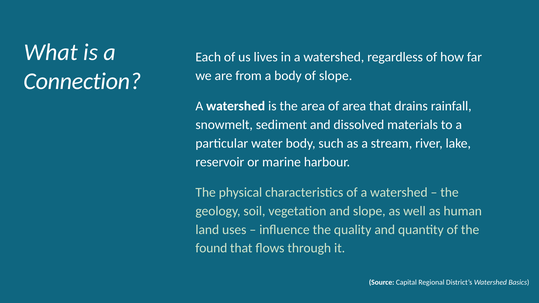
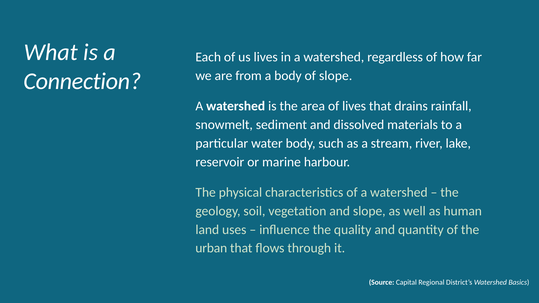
of area: area -> lives (354, 106)
found: found -> urban (211, 248)
